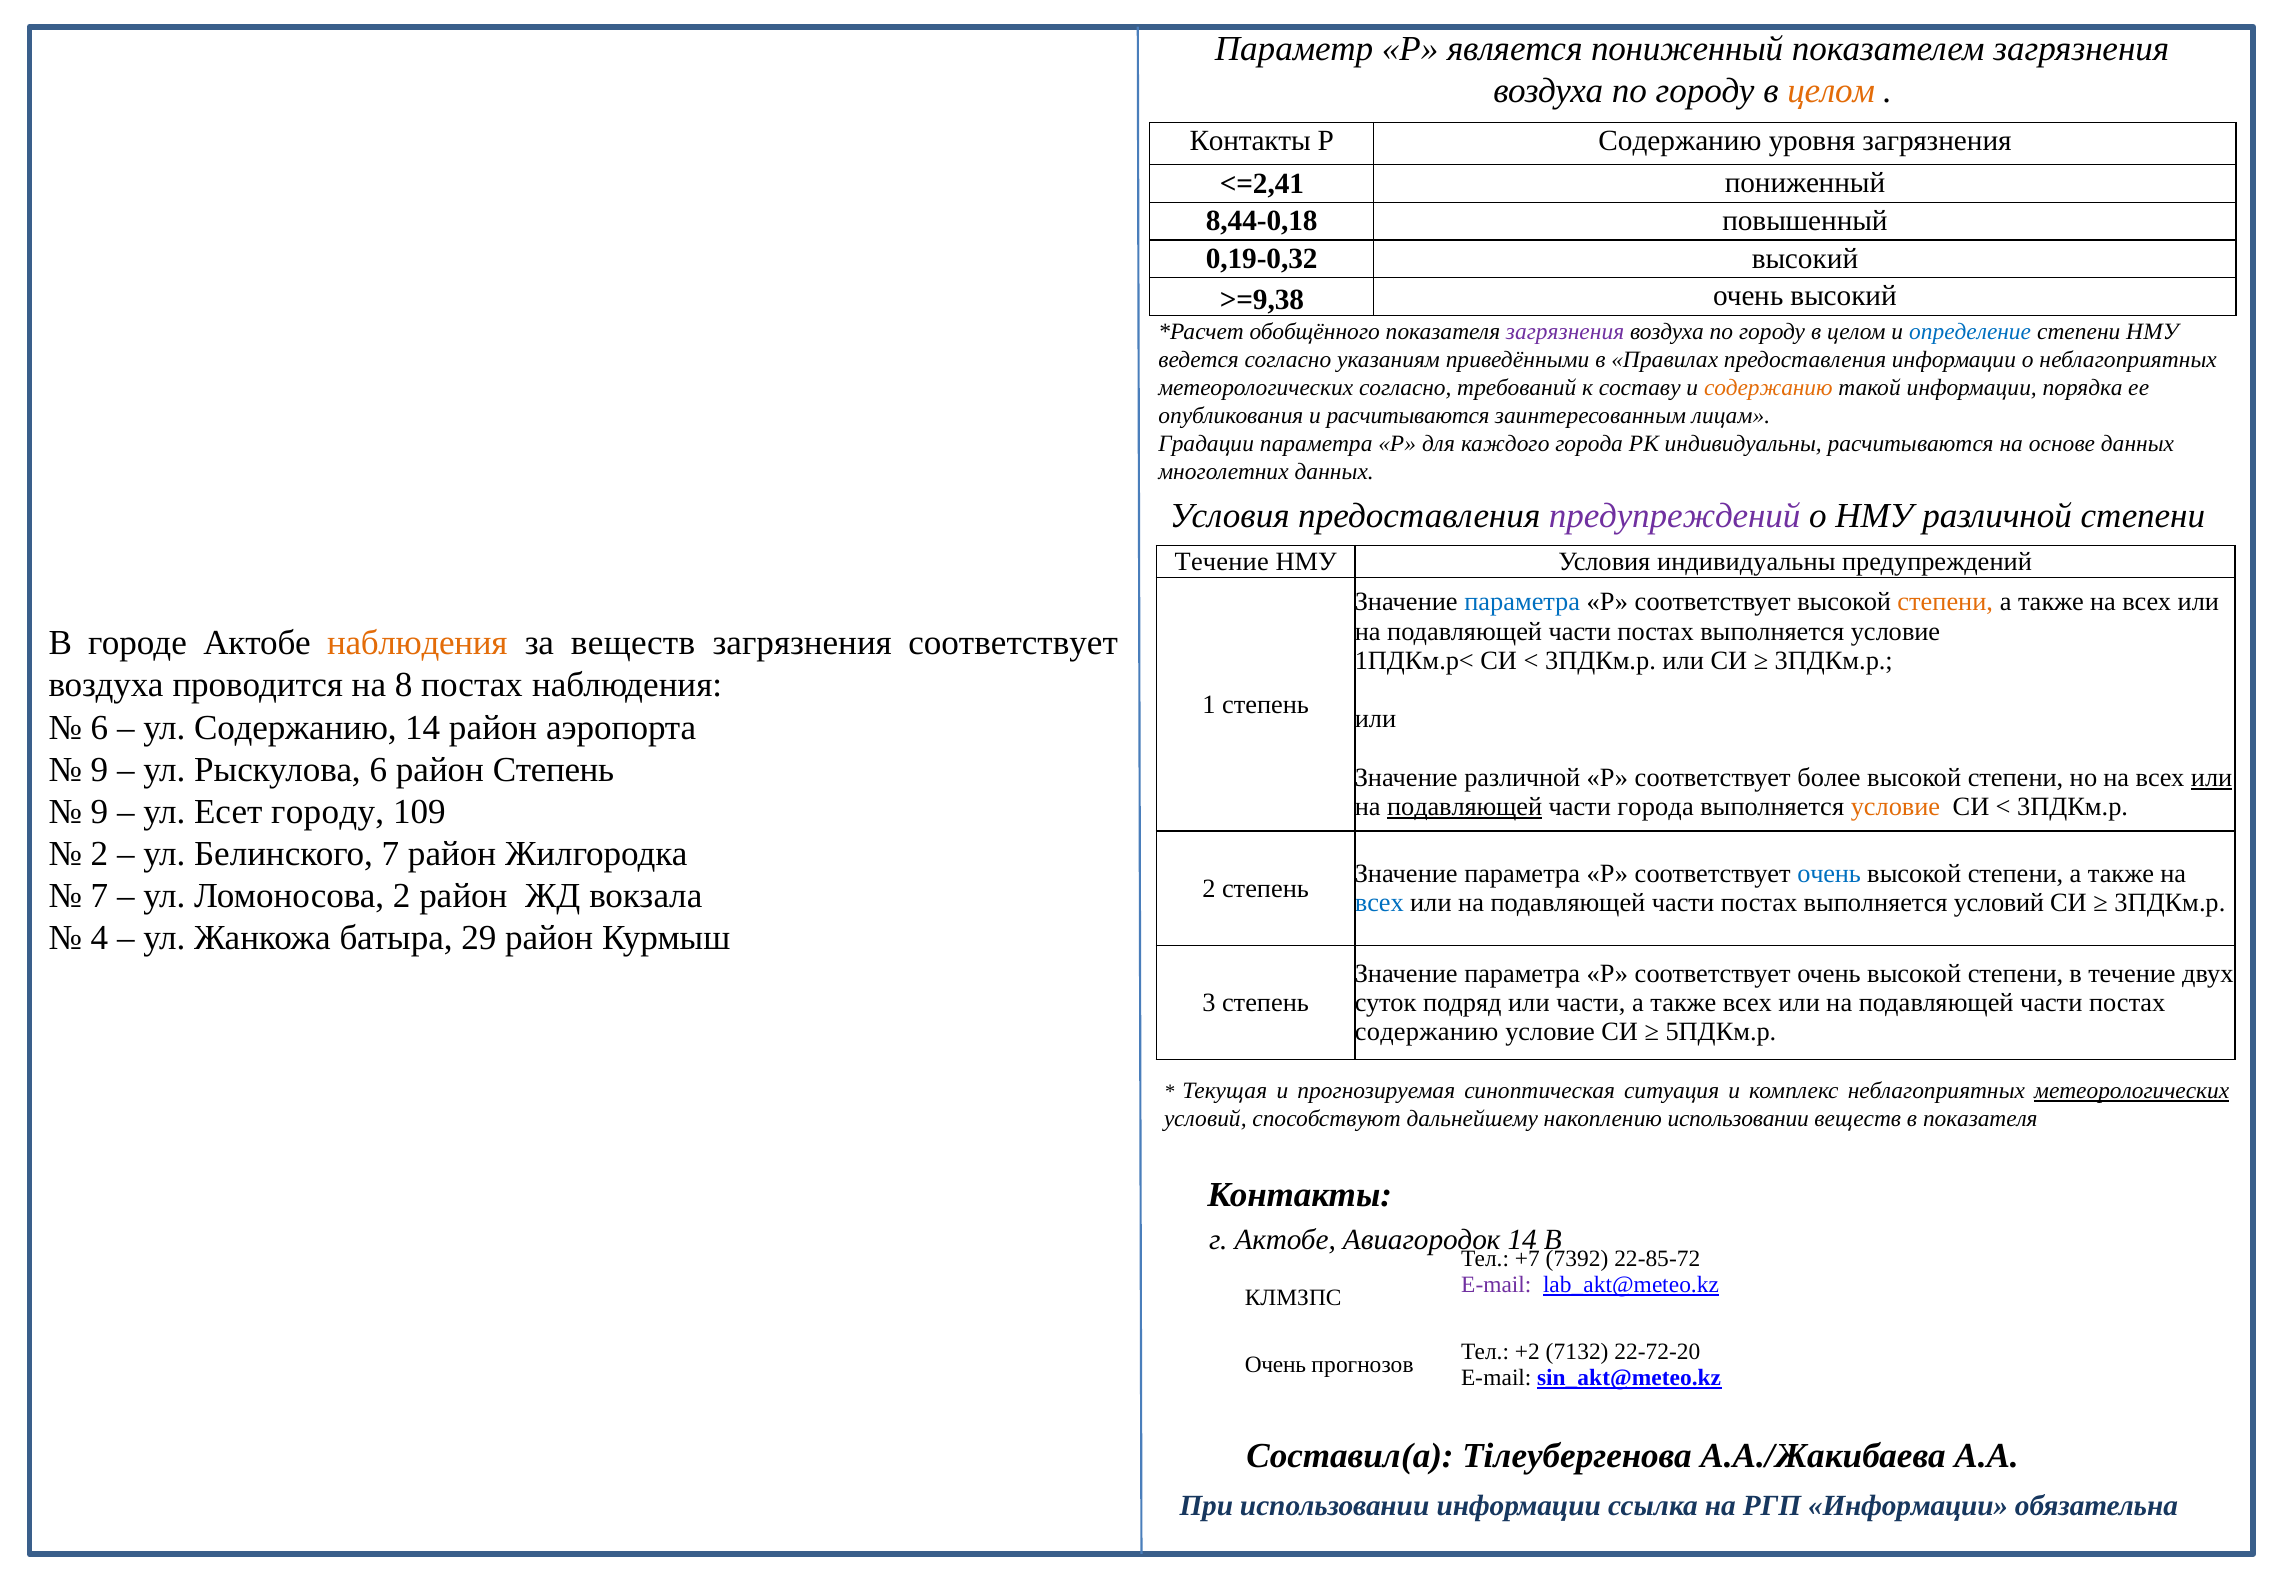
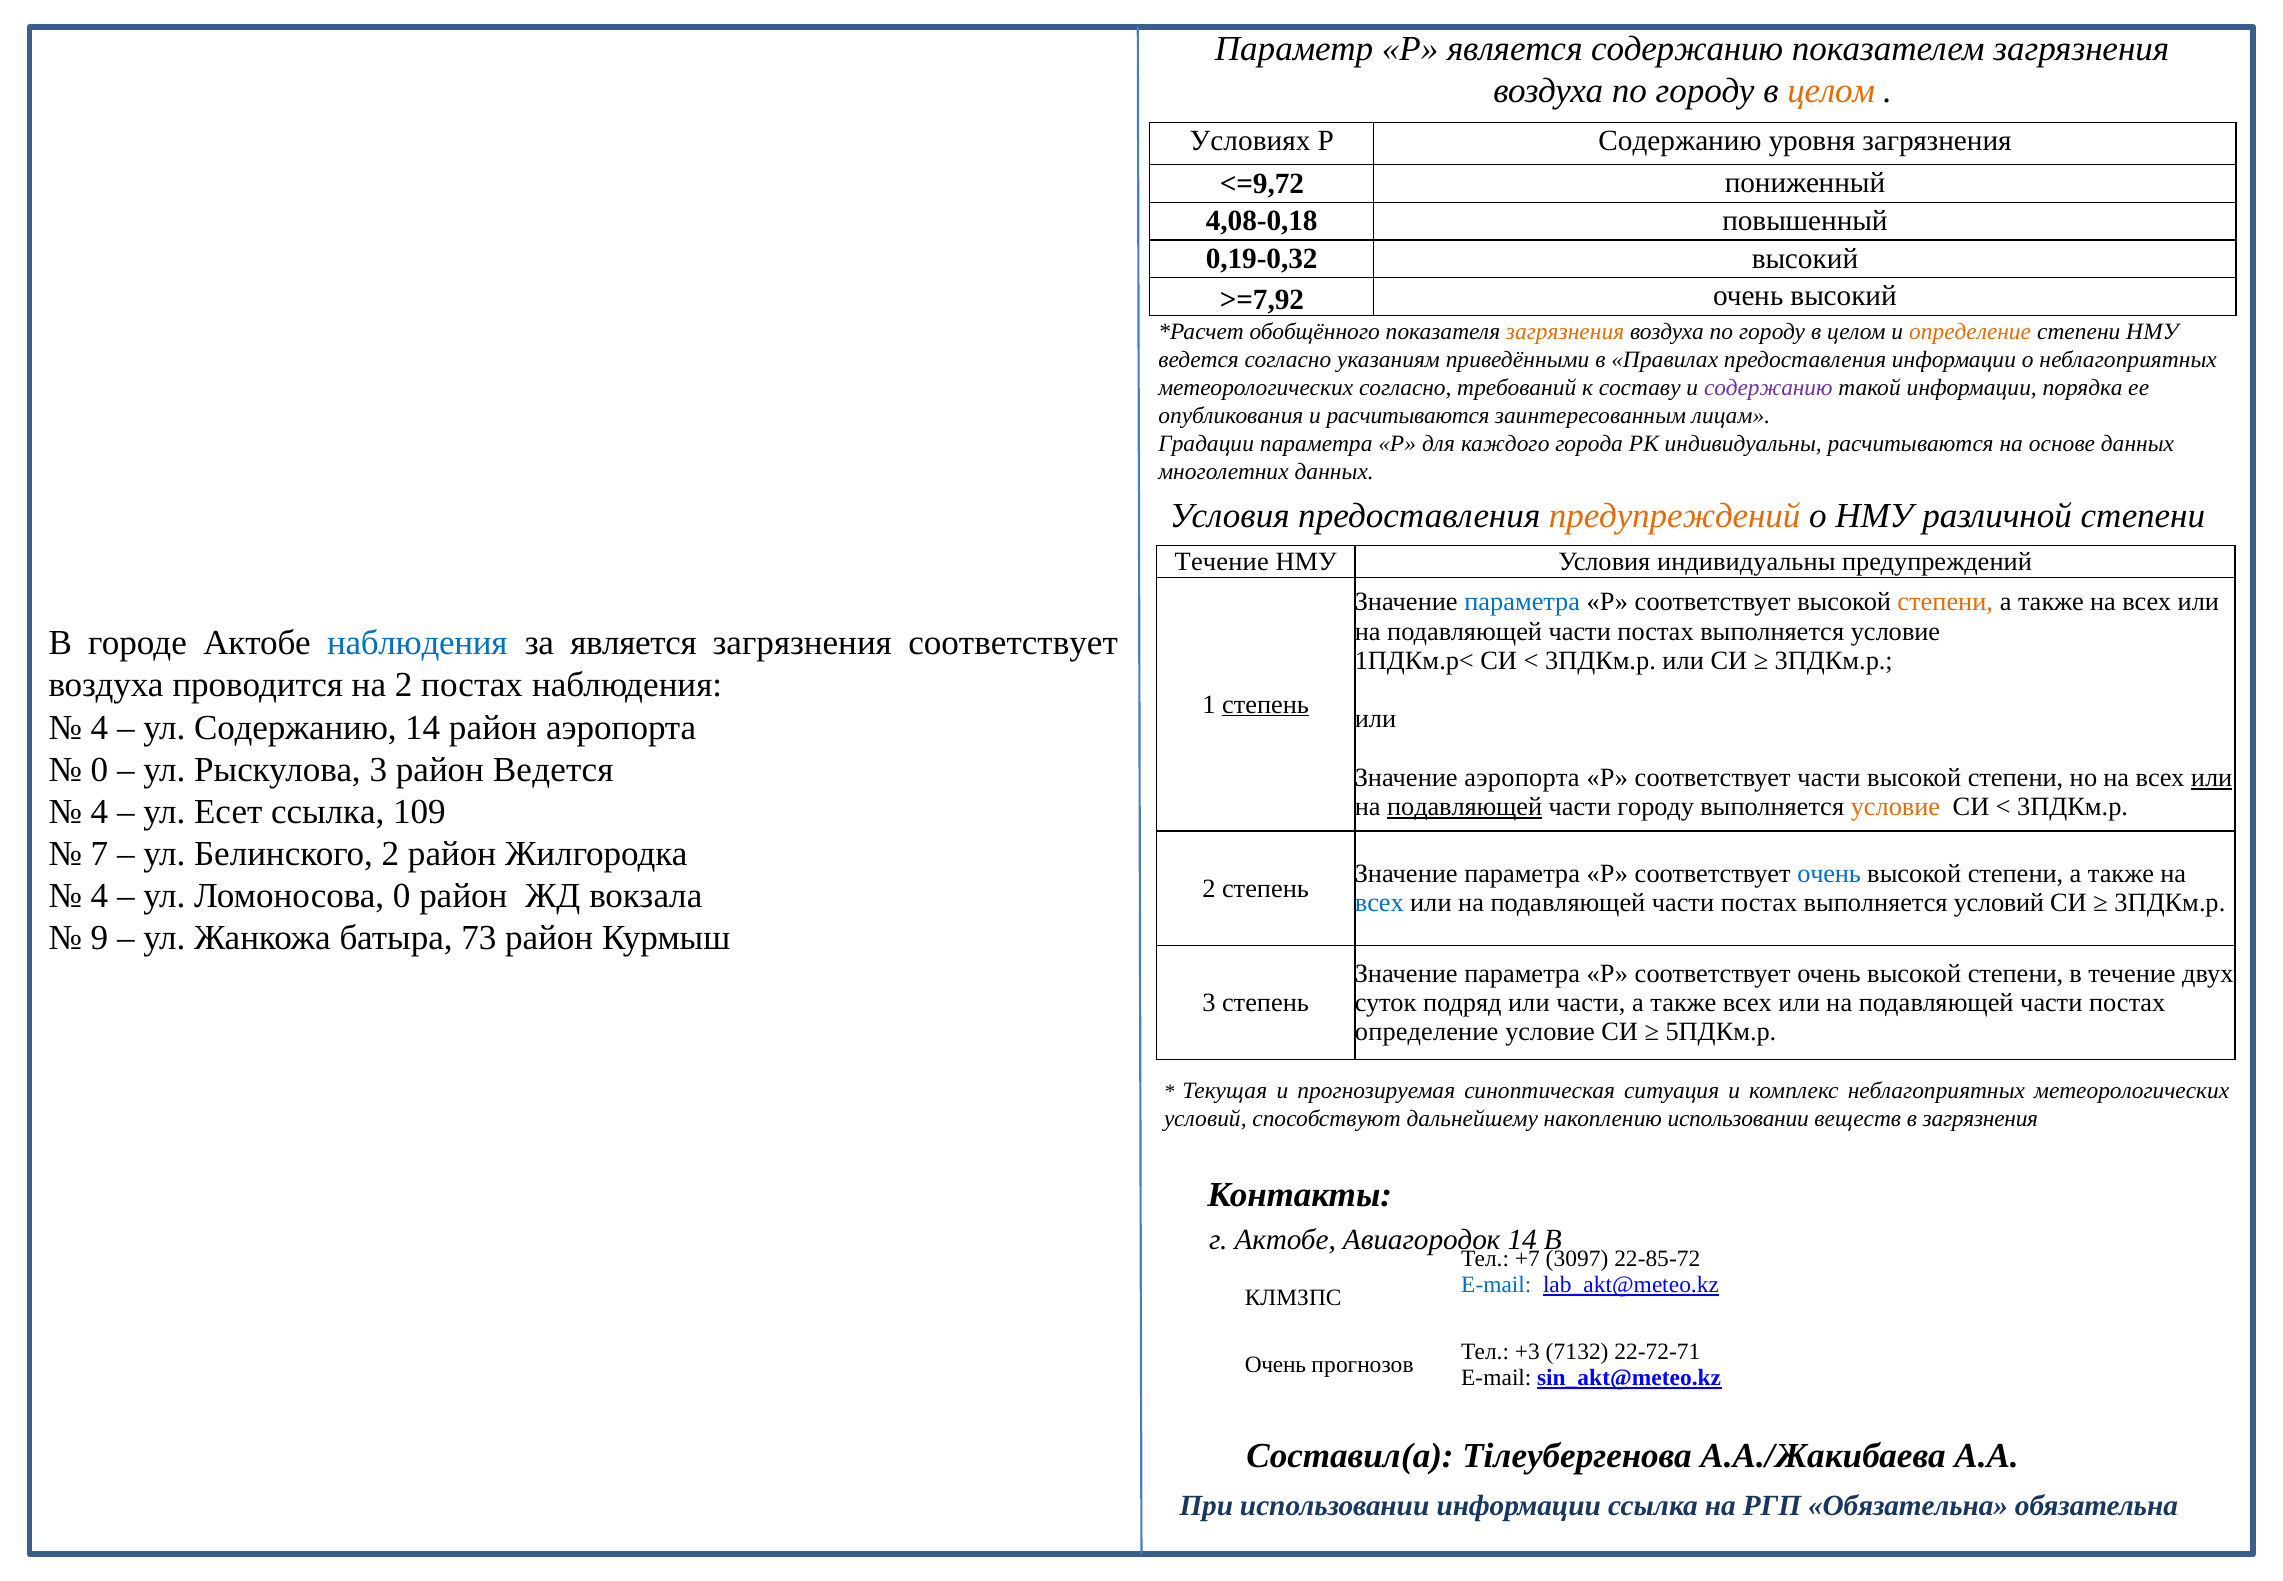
является пониженный: пониженный -> содержанию (1687, 49)
Контакты: Контакты -> Условиях (1250, 141)
<=2,41: <=2,41 -> <=9,72 (1262, 184)
8,44-0,18: 8,44-0,18 -> 4,08-0,18 (1262, 221)
>=9,38: >=9,38 -> >=7,92 (1262, 299)
загрязнения colour: purple -> orange (1565, 331)
определение colour: blue -> orange (1970, 331)
содержанию colour: orange -> purple (1768, 387)
предупреждений colour: purple -> orange (1675, 515)
наблюдения colour: orange -> blue (417, 643)
за веществ: веществ -> является (633, 643)
на 8: 8 -> 2 (404, 685)
степень underline: none -> present (1266, 704)
6: 6 -> 4 (99, 727)
9: 9 -> 0 (99, 769)
Рыскулова 6: 6 -> 3 (378, 769)
район Степень: Степень -> Ведется (553, 769)
Значение различной: различной -> аэропорта (1522, 777)
соответствует более: более -> части (1829, 777)
части города: города -> городу (1656, 806)
9: 9 -> 4 (99, 812)
Есет городу: городу -> ссылка (328, 812)
2: 2 -> 7 (99, 854)
Белинского 7: 7 -> 2 (390, 854)
7: 7 -> 4 (99, 896)
Ломоносова 2: 2 -> 0 (402, 896)
4: 4 -> 9 (99, 938)
29: 29 -> 73 (479, 938)
содержанию: содержанию -> определение (1427, 1031)
метеорологических underline: present -> none (2132, 1091)
в показателя: показателя -> загрязнения (1980, 1119)
7392: 7392 -> 3097 (1577, 1258)
E-mail colour: purple -> blue (1496, 1284)
+2: +2 -> +3 (1527, 1351)
22-72-20: 22-72-20 -> 22-72-71 (1657, 1351)
РГП Информации: Информации -> Обязательна (1908, 1505)
